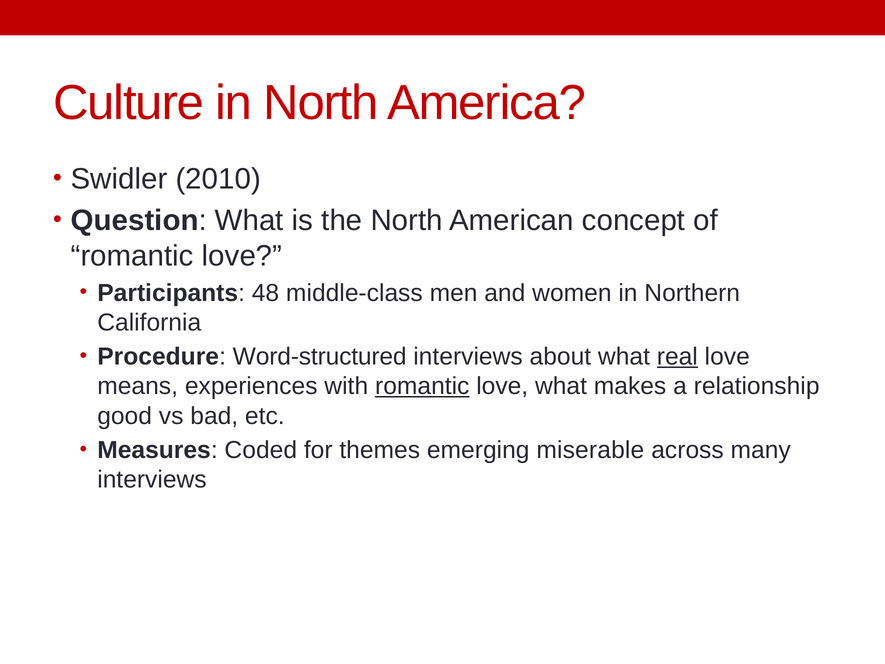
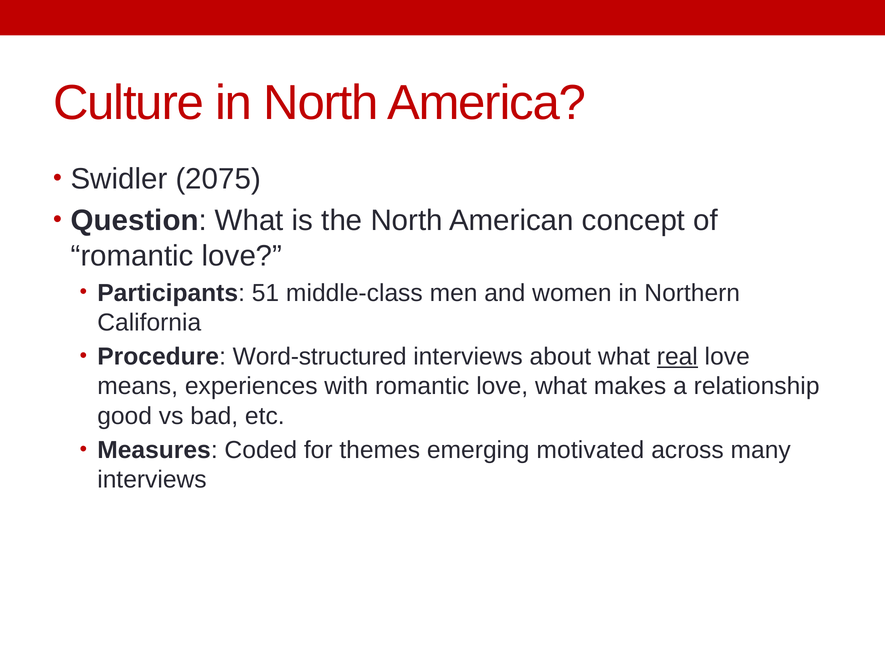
2010: 2010 -> 2075 (218, 179)
48: 48 -> 51 (265, 293)
romantic underline: present -> none (422, 386)
miserable: miserable -> motivated (590, 450)
